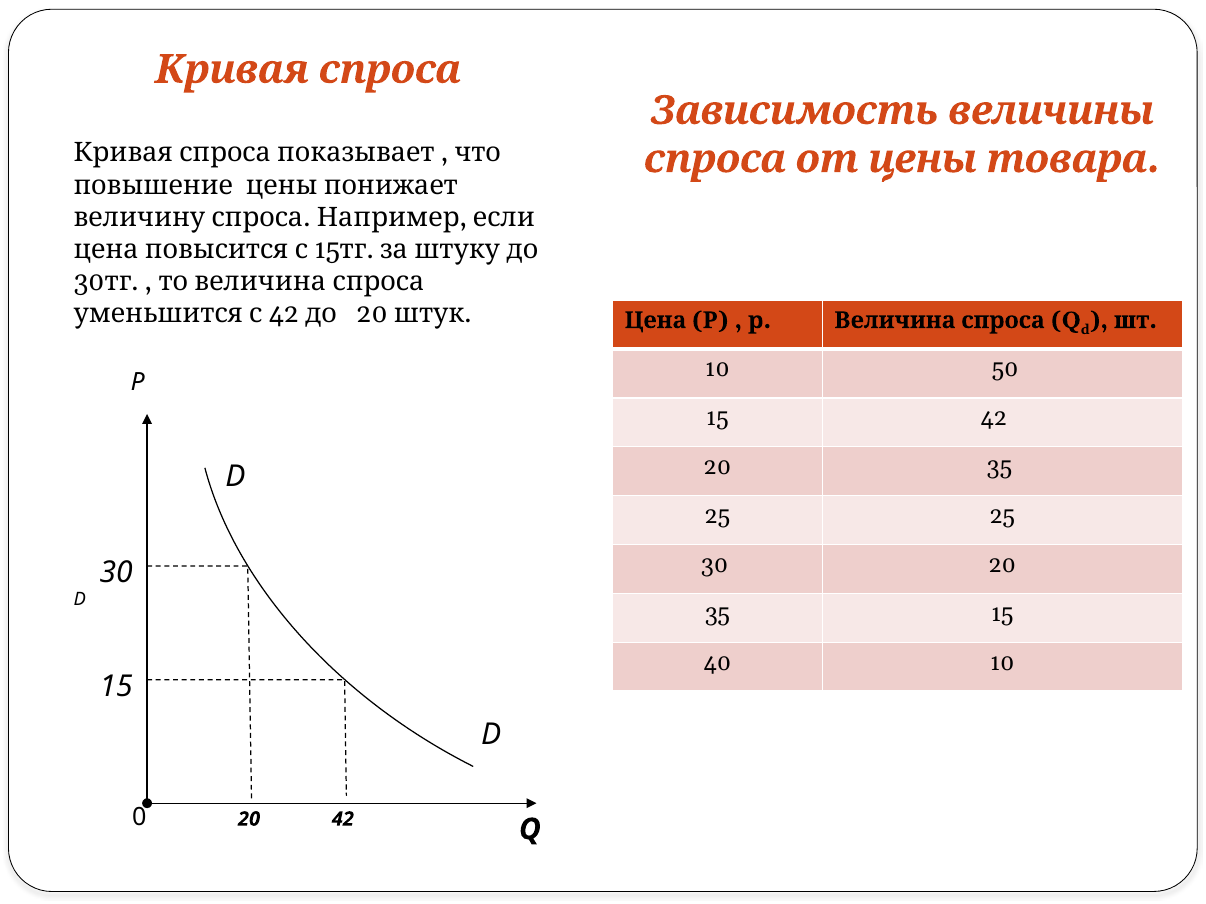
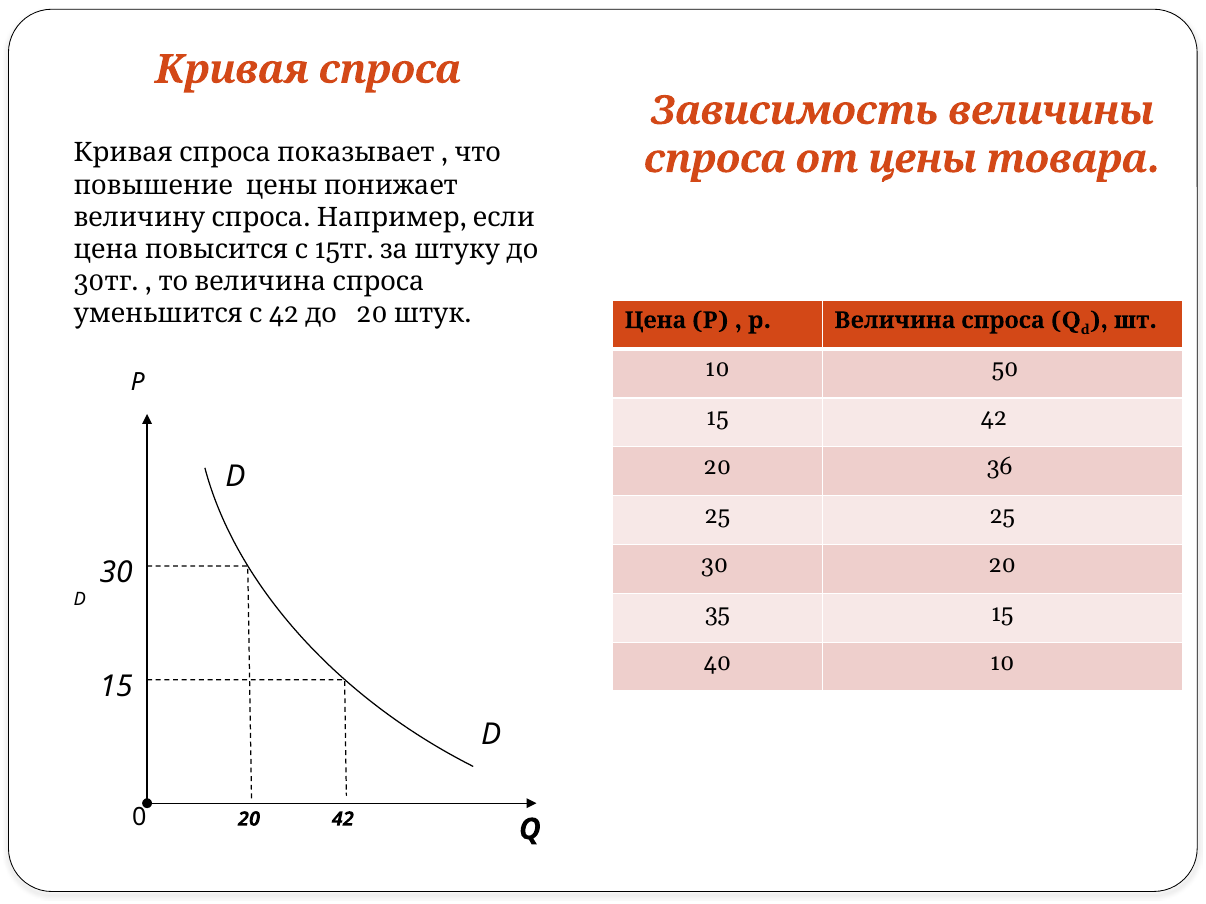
35: 35 -> 36 (1000, 467)
